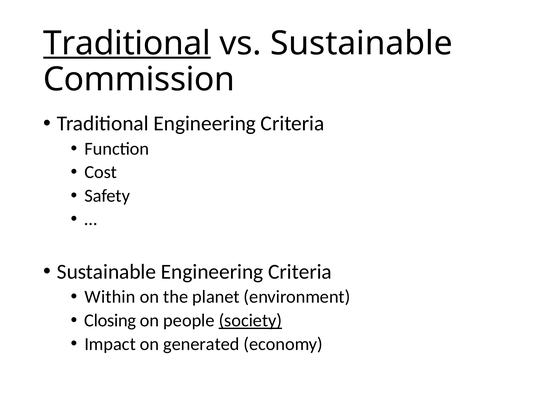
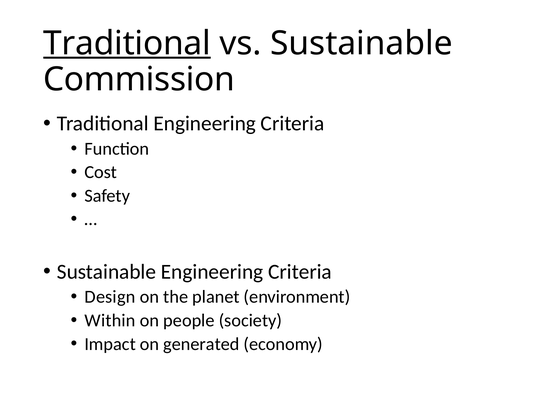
Within: Within -> Design (110, 297)
Closing: Closing -> Within (110, 321)
society underline: present -> none (250, 321)
